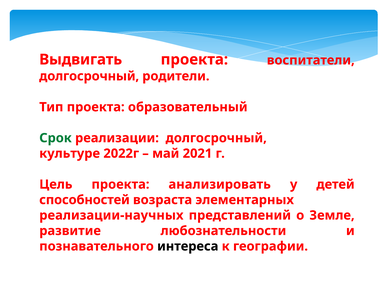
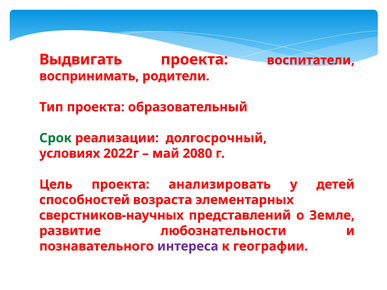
долгосрочный: долгосрочный -> воспринимать (89, 76)
культуре: культуре -> условиях (70, 154)
2021: 2021 -> 2080 (197, 154)
реализации-научных: реализации-научных -> сверстников-научных (111, 216)
интереса colour: black -> purple (188, 246)
